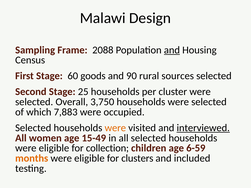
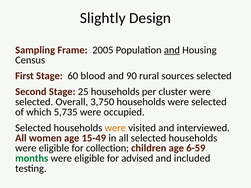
Malawi: Malawi -> Slightly (103, 18)
2088: 2088 -> 2005 (103, 50)
goods: goods -> blood (93, 76)
7,883: 7,883 -> 5,735 (66, 112)
interviewed underline: present -> none (203, 128)
months colour: orange -> green (32, 158)
clusters: clusters -> advised (137, 158)
